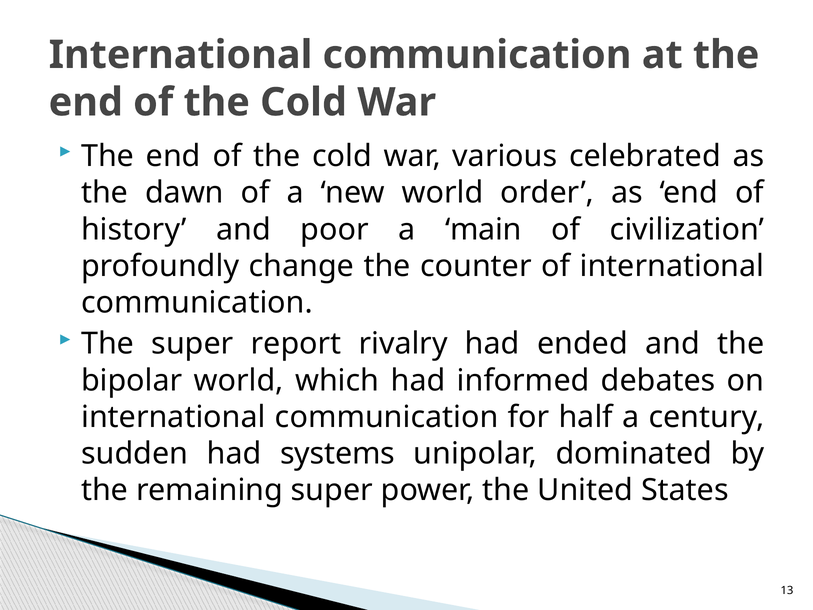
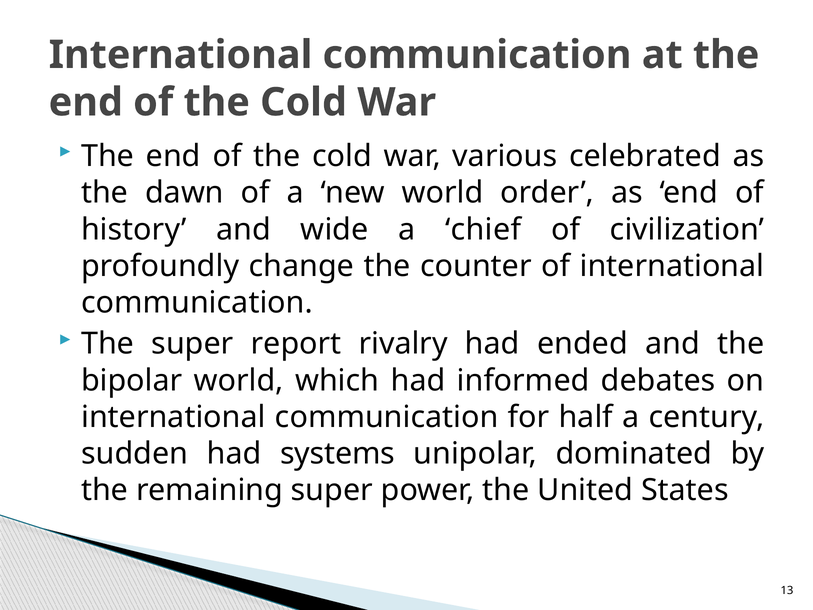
poor: poor -> wide (335, 229)
main: main -> chief (483, 229)
